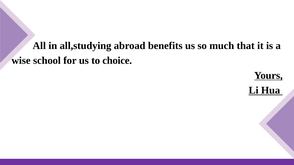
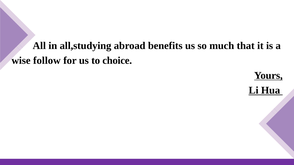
school: school -> follow (47, 61)
